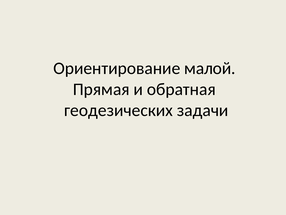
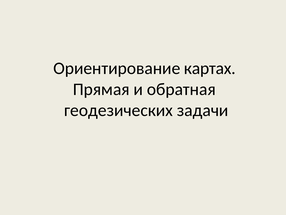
малой: малой -> картах (210, 68)
